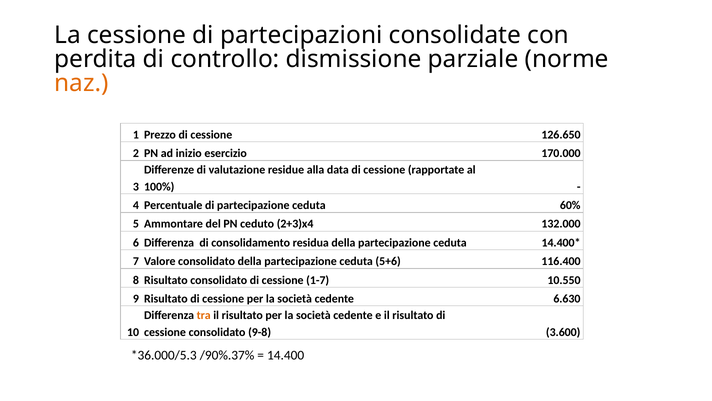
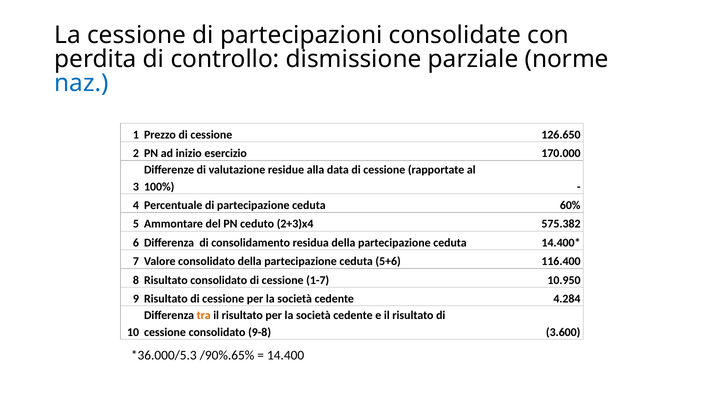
naz colour: orange -> blue (81, 83)
132.000: 132.000 -> 575.382 (561, 224)
10.550: 10.550 -> 10.950 (564, 280)
6.630: 6.630 -> 4.284 (567, 298)
/90%.37%: /90%.37% -> /90%.65% (227, 355)
